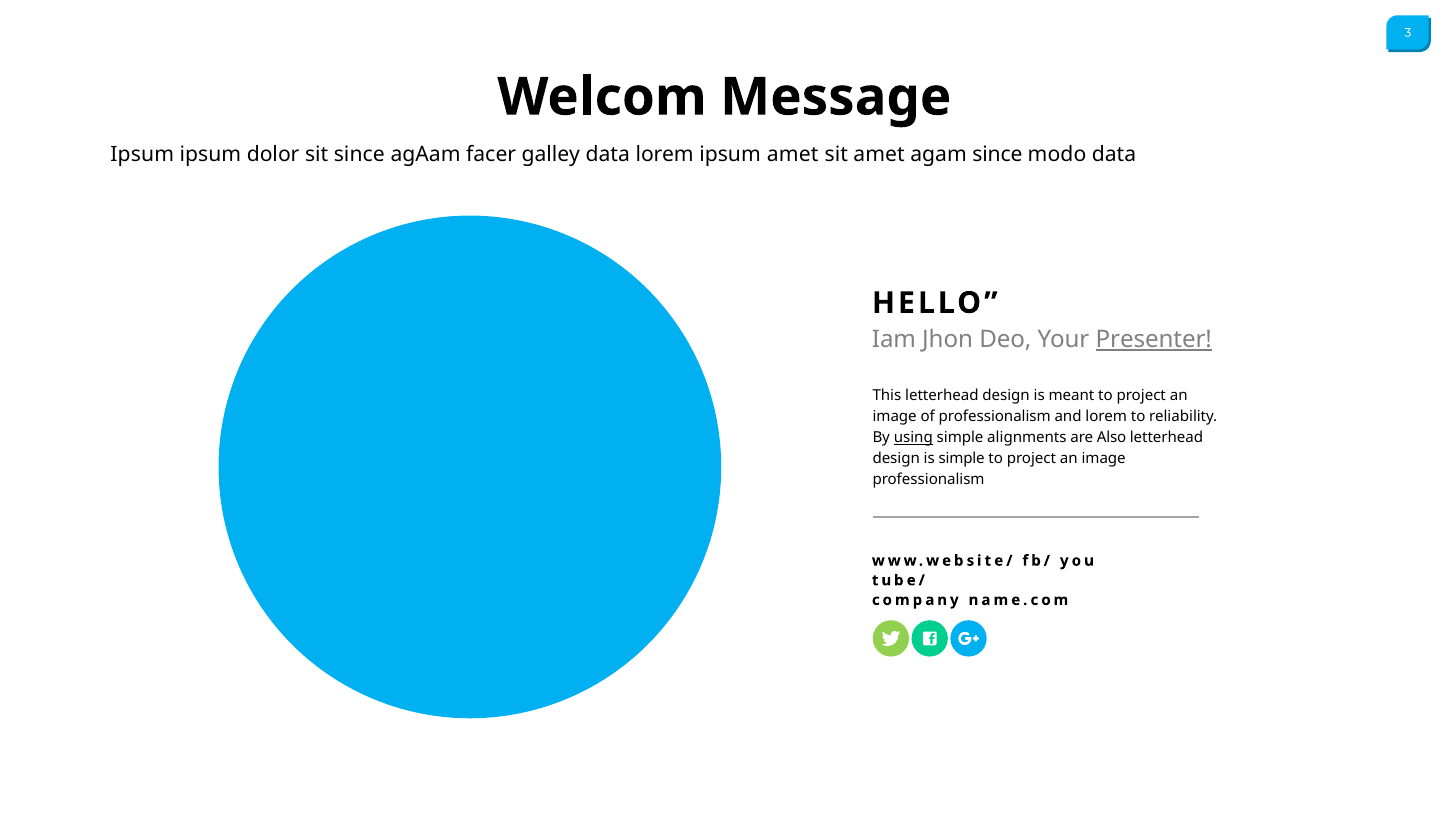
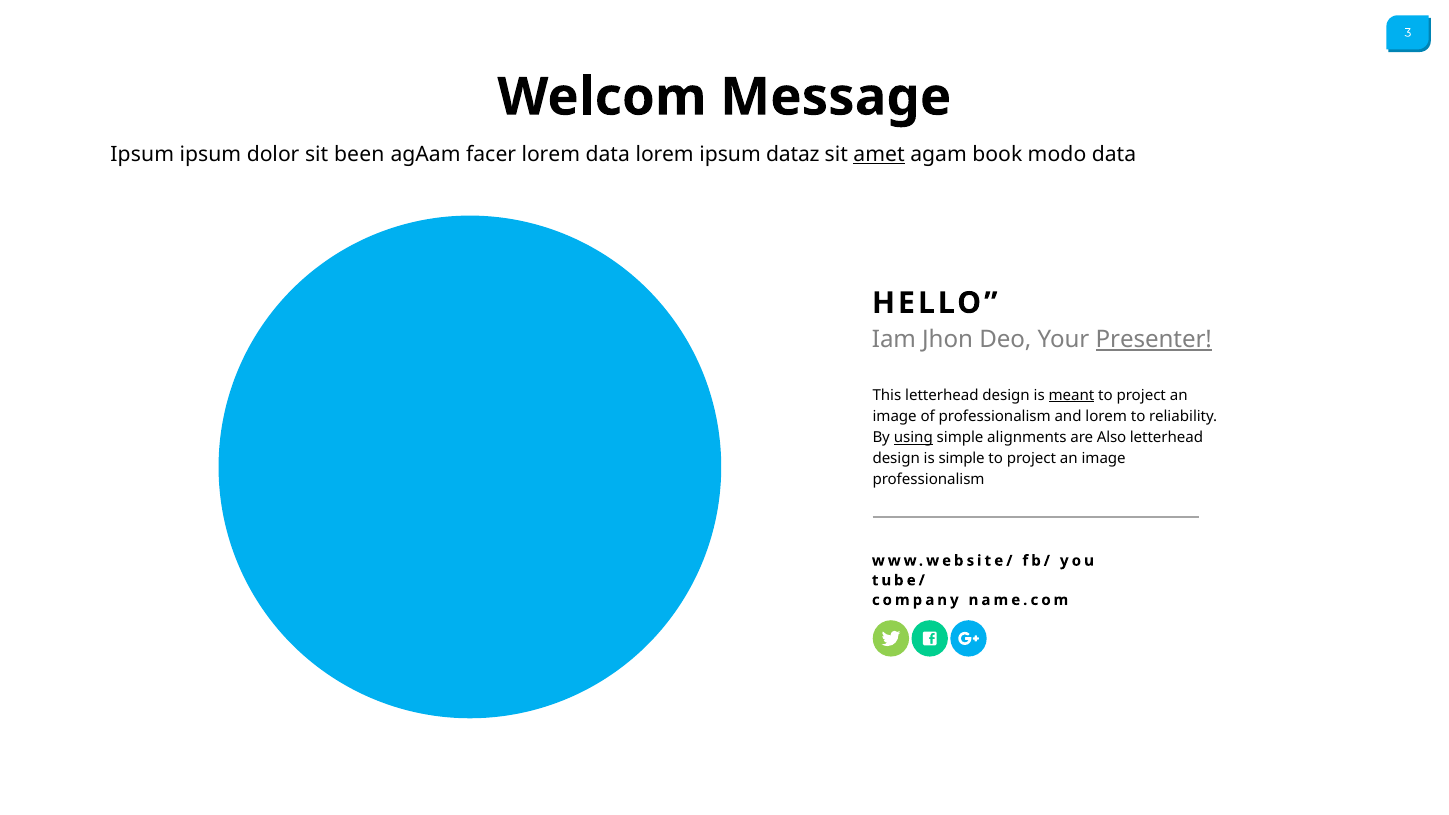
sit since: since -> been (359, 154)
facer galley: galley -> lorem (551, 154)
ipsum amet: amet -> dataz (793, 154)
amet underline: none -> present (879, 154)
agam since: since -> book (997, 154)
meant underline: none -> present (1071, 395)
